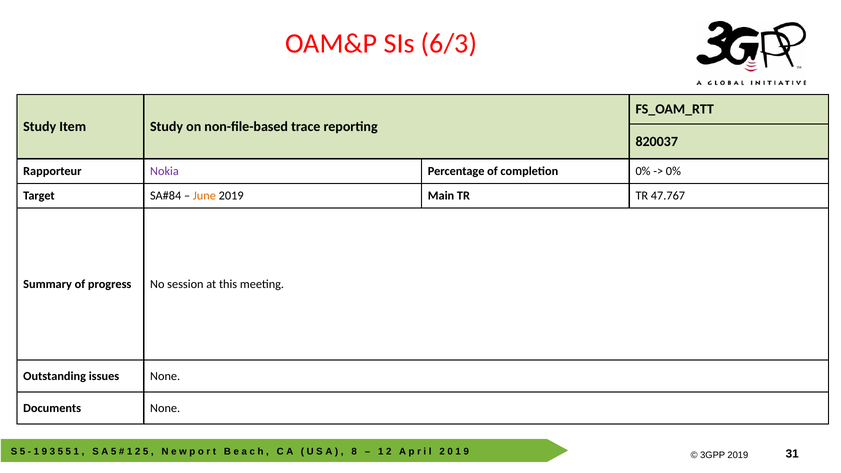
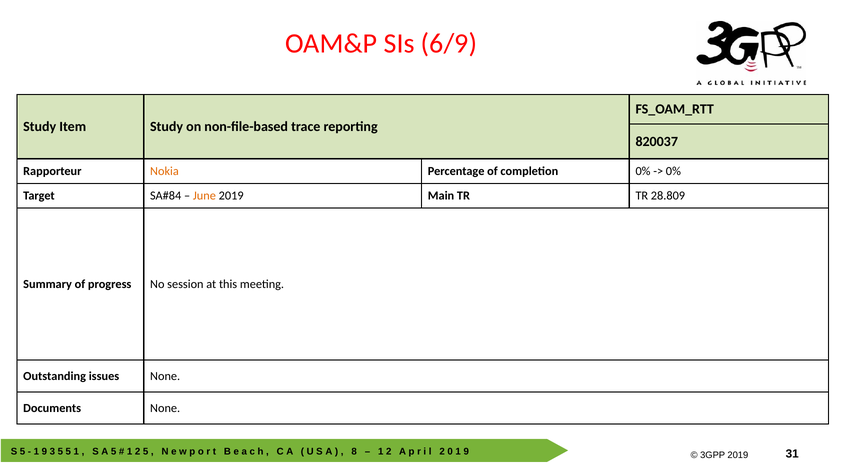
6/3: 6/3 -> 6/9 (449, 44)
Nokia colour: purple -> orange (164, 171)
47.767: 47.767 -> 28.809 (668, 196)
